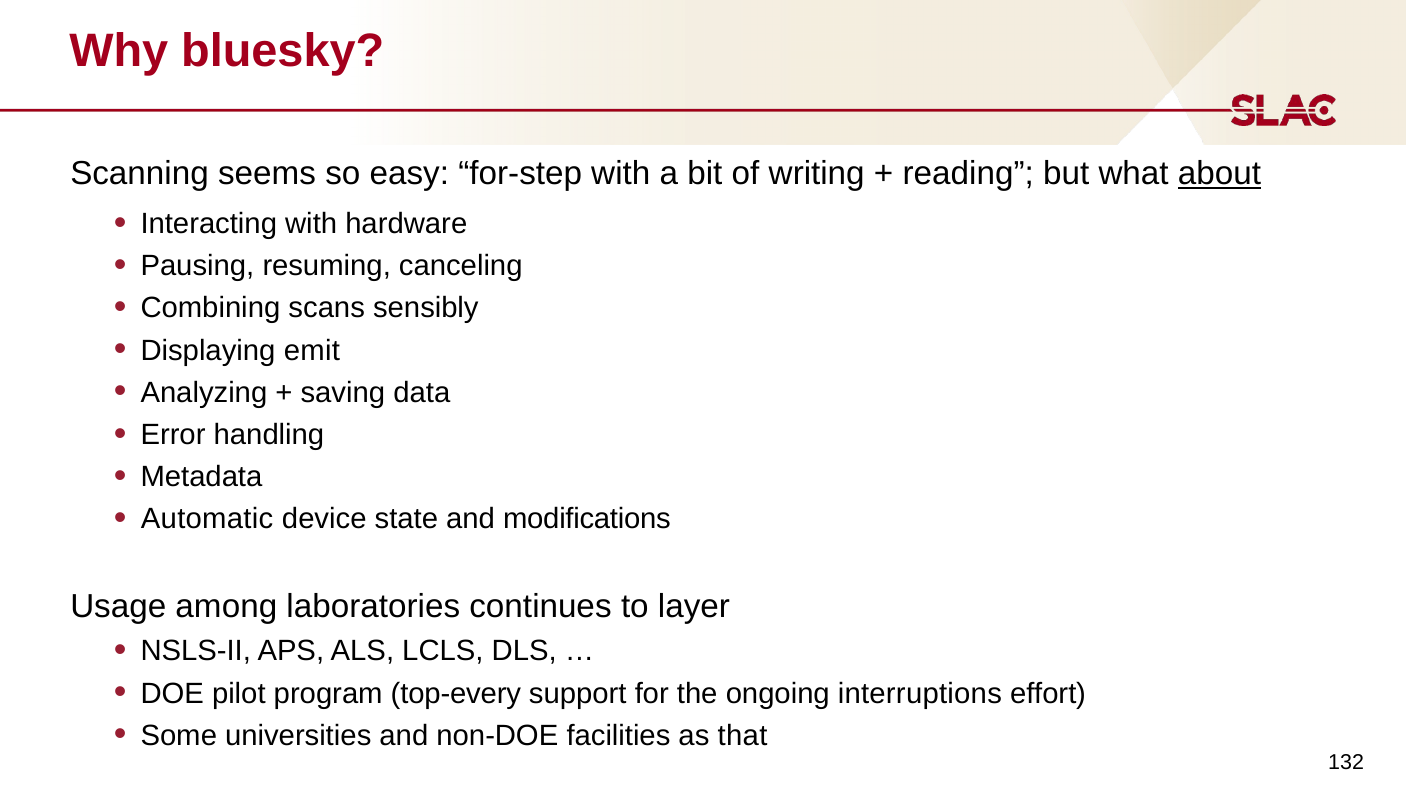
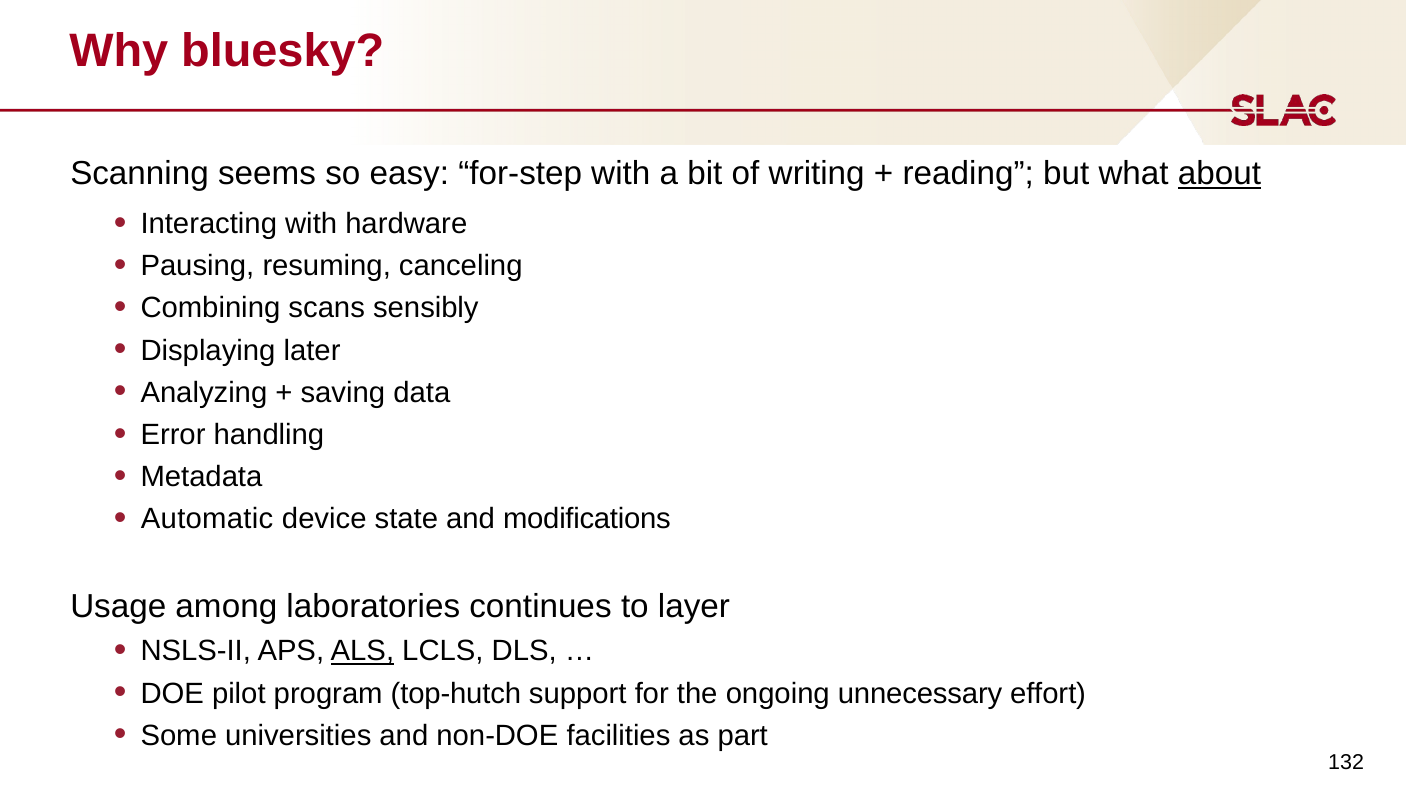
emit: emit -> later (312, 350)
ALS underline: none -> present (362, 651)
top-every: top-every -> top-hutch (456, 693)
interruptions: interruptions -> unnecessary (920, 693)
that: that -> part (743, 736)
